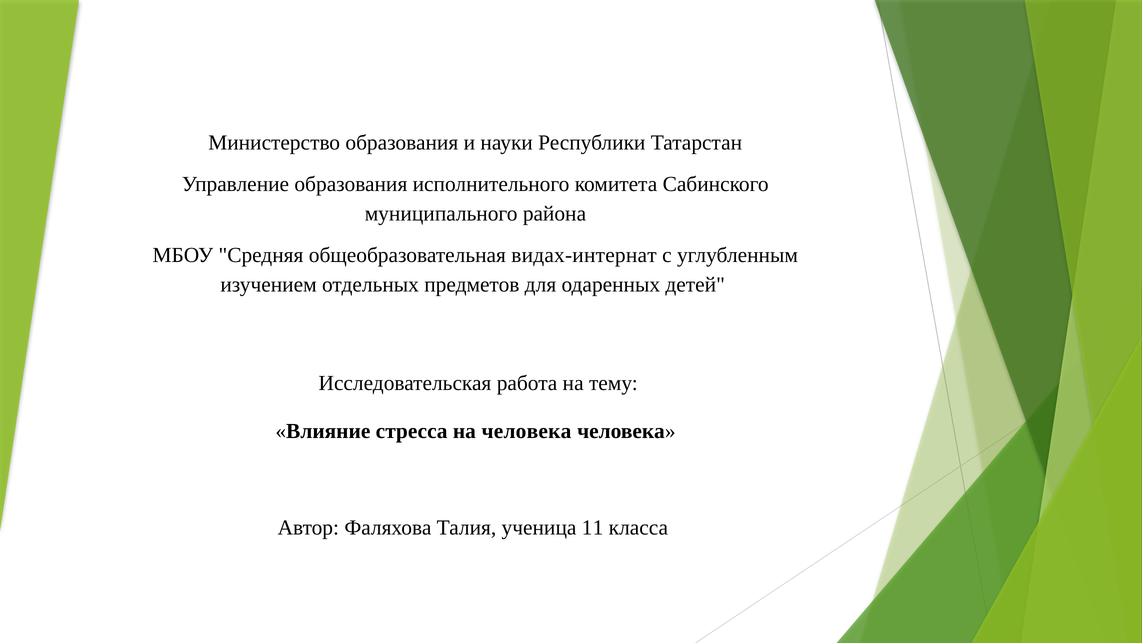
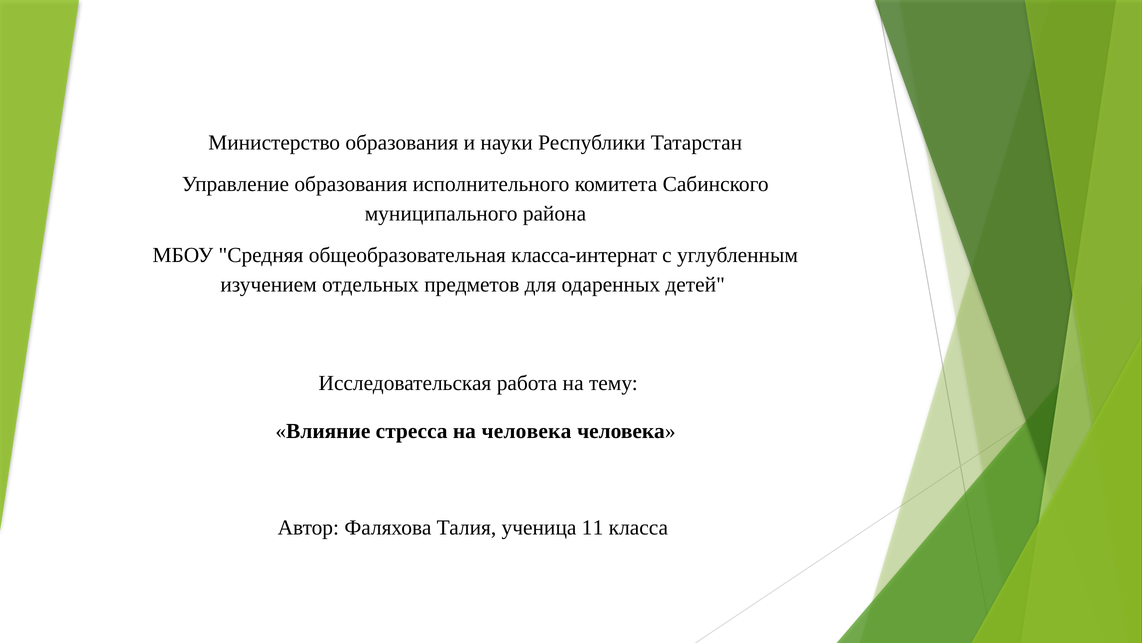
видах-интернат: видах-интернат -> класса-интернат (584, 255)
